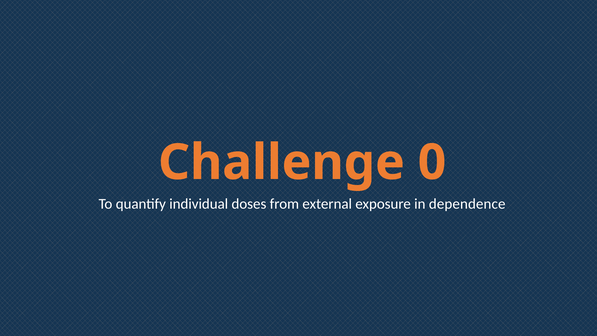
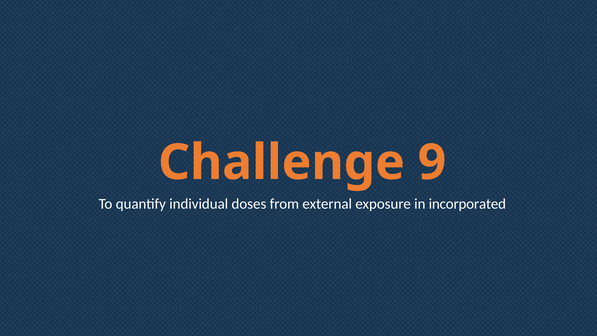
0: 0 -> 9 (432, 163)
dependence: dependence -> incorporated (467, 204)
